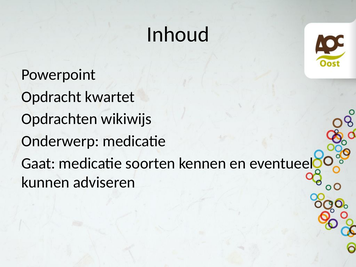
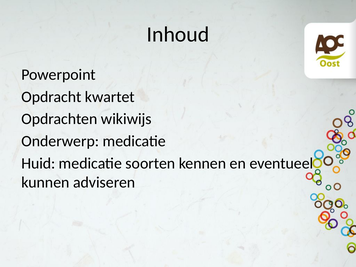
Gaat: Gaat -> Huid (38, 163)
